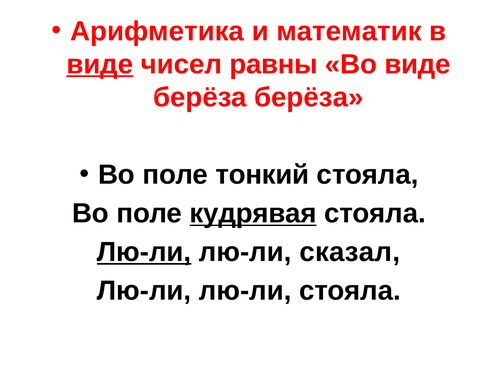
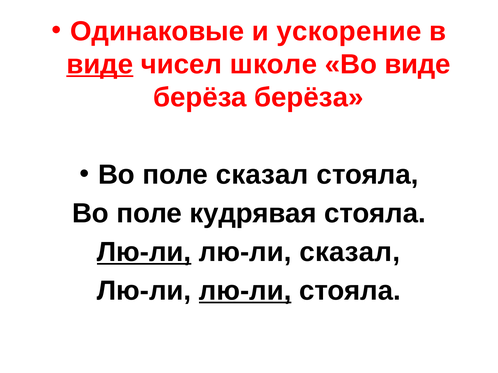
Арифметика: Арифметика -> Одинаковые (157, 31)
математик: математик -> ускорение (349, 31)
равны: равны -> школе (273, 64)
поле тонкий: тонкий -> сказал (262, 175)
кудрявая underline: present -> none (253, 214)
лю-ли underline: none -> present (245, 291)
